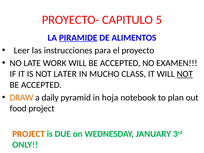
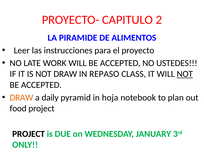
5: 5 -> 2 (159, 20)
PIRAMIDE underline: present -> none (78, 38)
EXAMEN: EXAMEN -> USTEDES (177, 63)
NOT LATER: LATER -> DRAW (65, 74)
MUCHO: MUCHO -> REPASO (104, 74)
PROJECT colour: orange -> black (29, 134)
